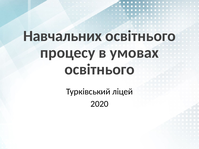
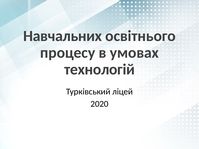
освітнього: освітнього -> технологій (100, 70)
